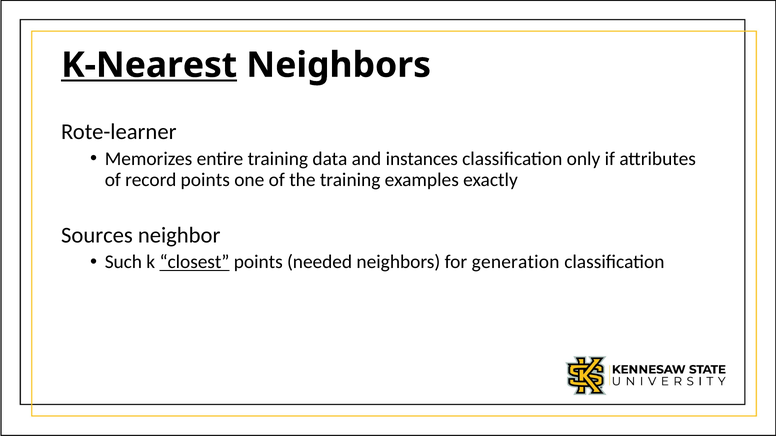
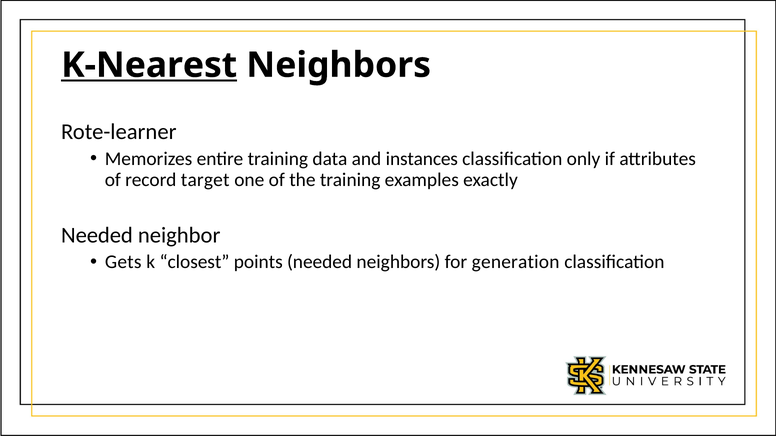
record points: points -> target (205, 180)
Sources: Sources -> Needed (97, 236)
Such: Such -> Gets (123, 262)
closest underline: present -> none (194, 262)
